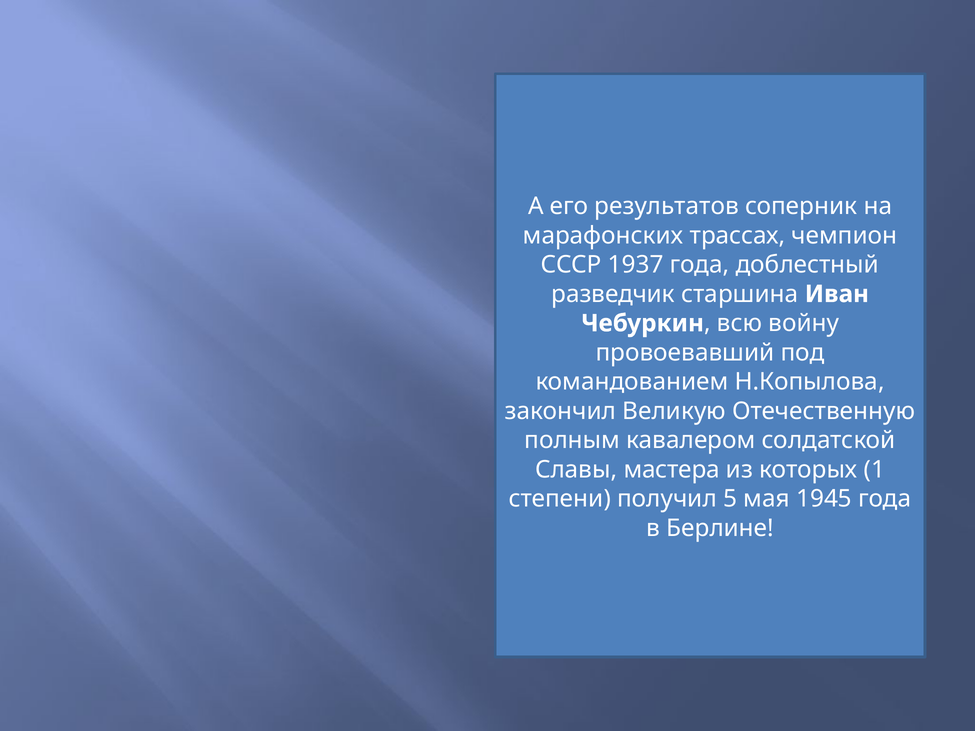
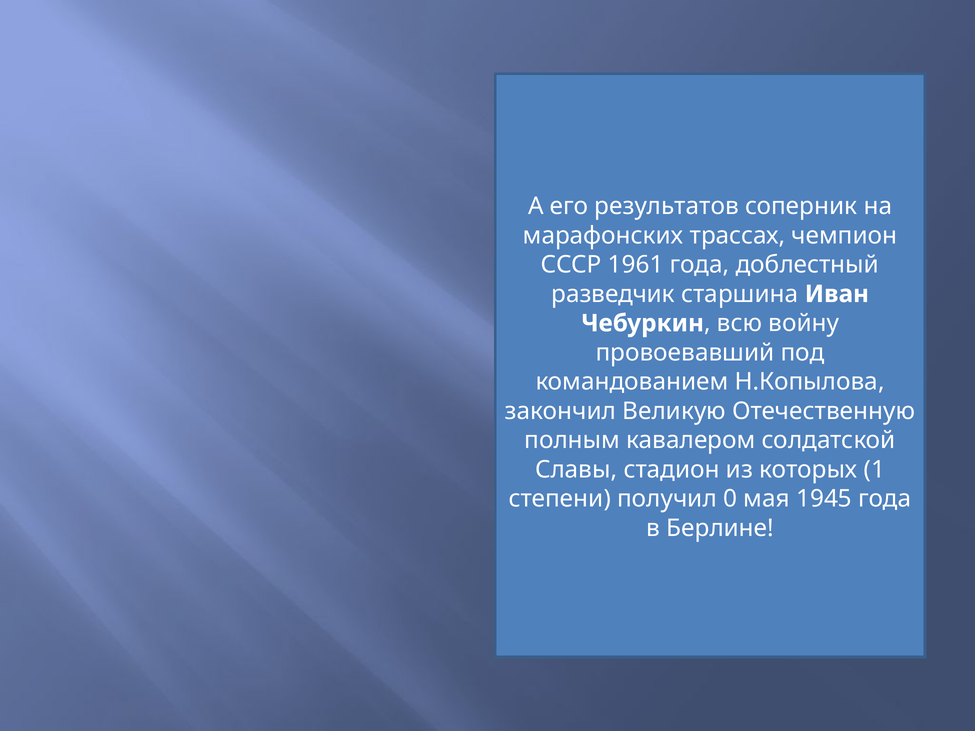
1937: 1937 -> 1961 (636, 265)
мастера: мастера -> стадион (672, 470)
5: 5 -> 0 (730, 499)
